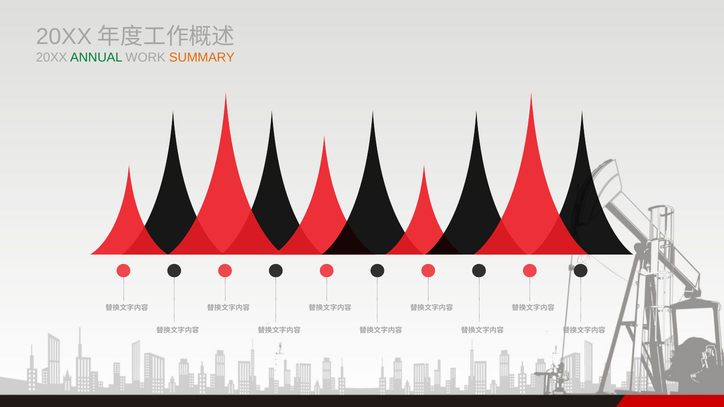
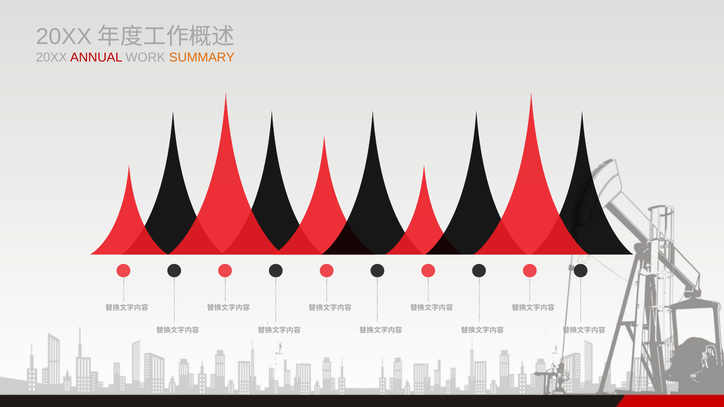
ANNUAL colour: green -> red (96, 58)
